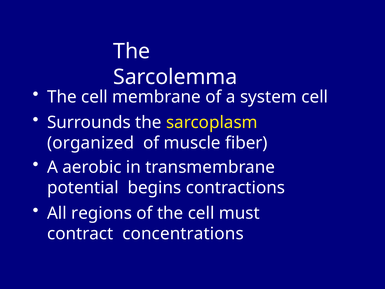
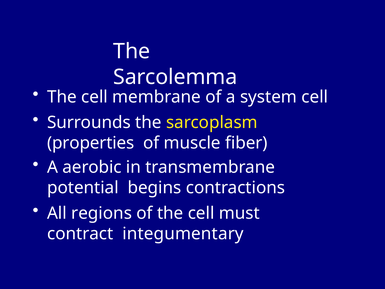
organized: organized -> properties (91, 143)
concentrations: concentrations -> integumentary (183, 233)
